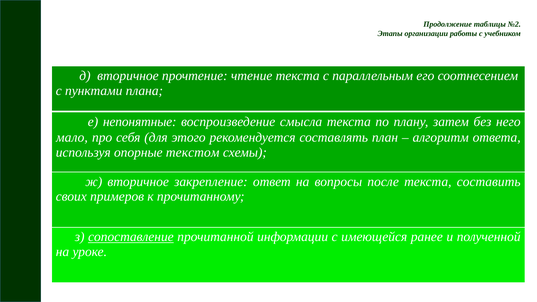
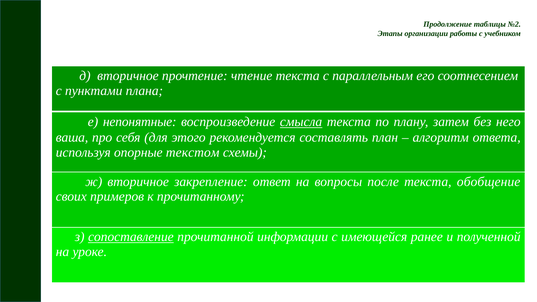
смысла underline: none -> present (301, 122)
мало: мало -> ваша (72, 137)
составить: составить -> обобщение (489, 182)
